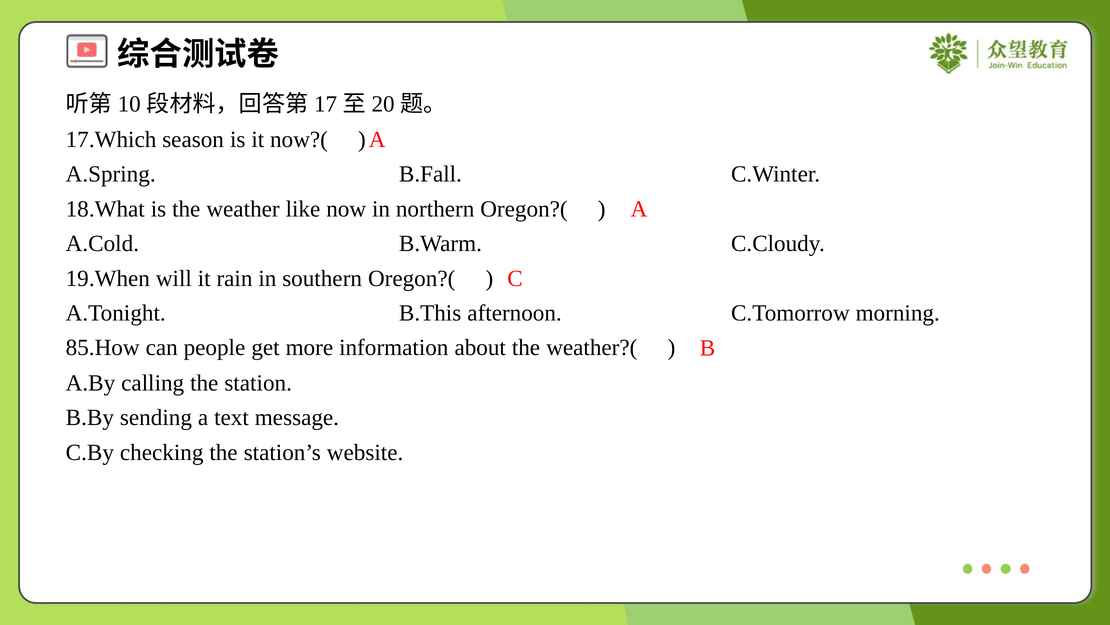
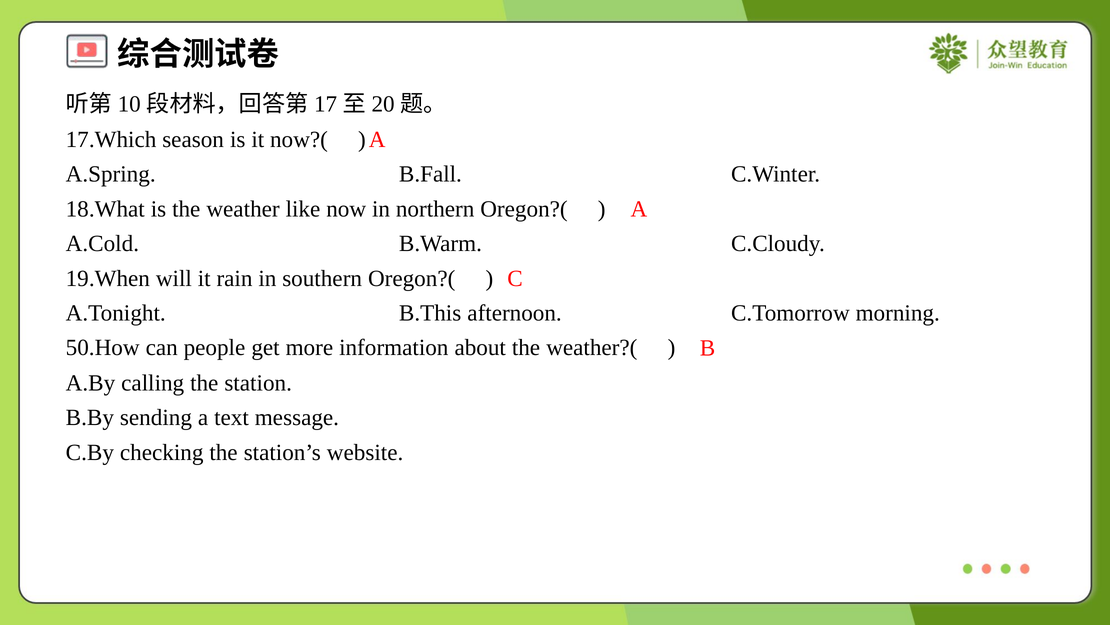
85.How: 85.How -> 50.How (103, 347)
